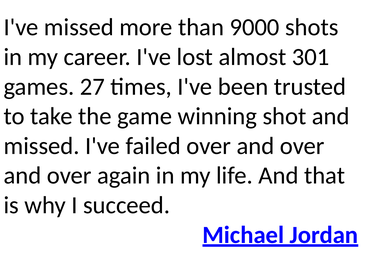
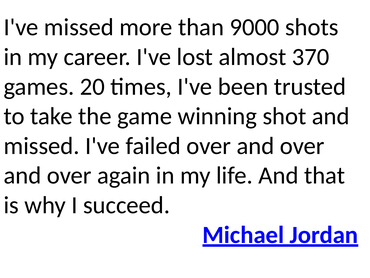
301: 301 -> 370 (311, 57)
27: 27 -> 20 (92, 86)
